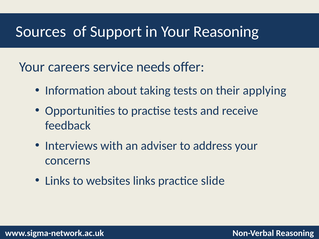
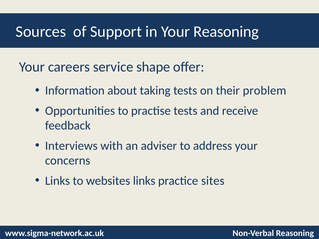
needs: needs -> shape (153, 67)
applying: applying -> problem (265, 91)
slide: slide -> sites (213, 181)
